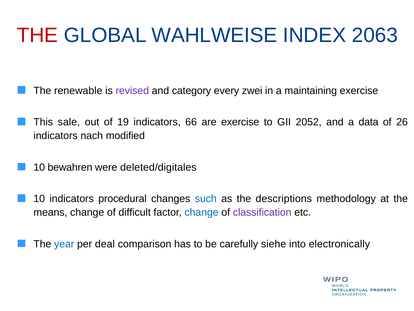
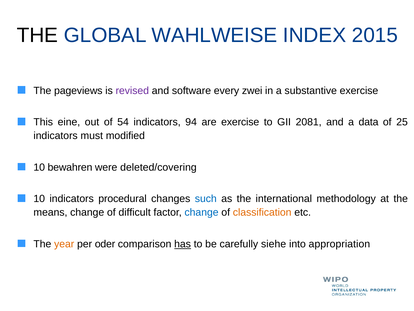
THE colour: red -> black (37, 35)
2063: 2063 -> 2015 (375, 35)
renewable: renewable -> pageviews (78, 91)
category: category -> software (191, 91)
maintaining: maintaining -> substantive (311, 91)
sale: sale -> eine (69, 122)
19: 19 -> 54 (123, 122)
66: 66 -> 94 (191, 122)
2052: 2052 -> 2081 (309, 122)
26: 26 -> 25 (402, 122)
nach: nach -> must (92, 136)
deleted/digitales: deleted/digitales -> deleted/covering (158, 167)
descriptions: descriptions -> international (284, 199)
classification colour: purple -> orange (262, 212)
year colour: blue -> orange (64, 244)
deal: deal -> oder (105, 244)
has underline: none -> present (183, 244)
electronically: electronically -> appropriation (339, 244)
